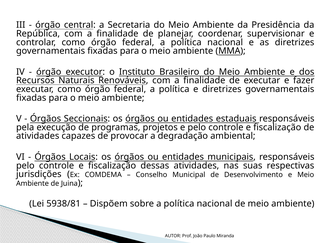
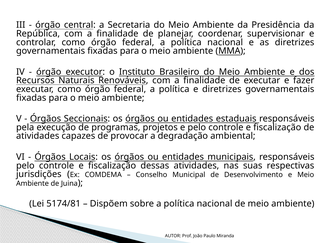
5938/81: 5938/81 -> 5174/81 (64, 204)
